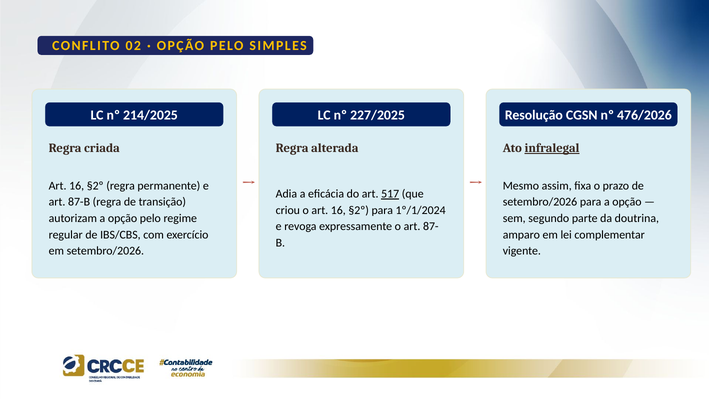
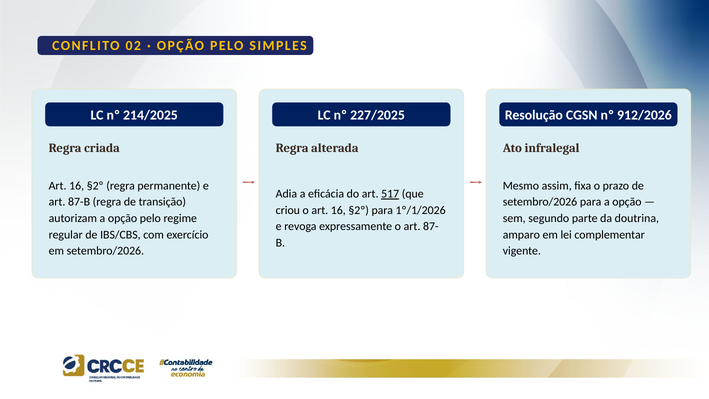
476/2026: 476/2026 -> 912/2026 (644, 115)
infralegal underline: present -> none (552, 148)
1º/1/2024: 1º/1/2024 -> 1º/1/2026 (421, 210)
